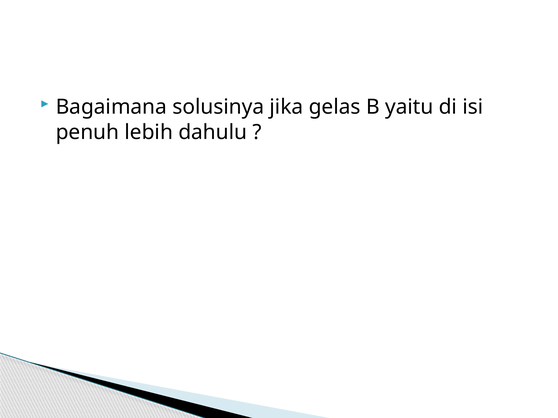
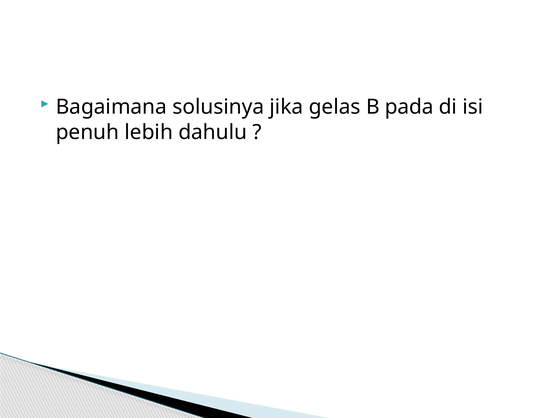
yaitu: yaitu -> pada (409, 107)
